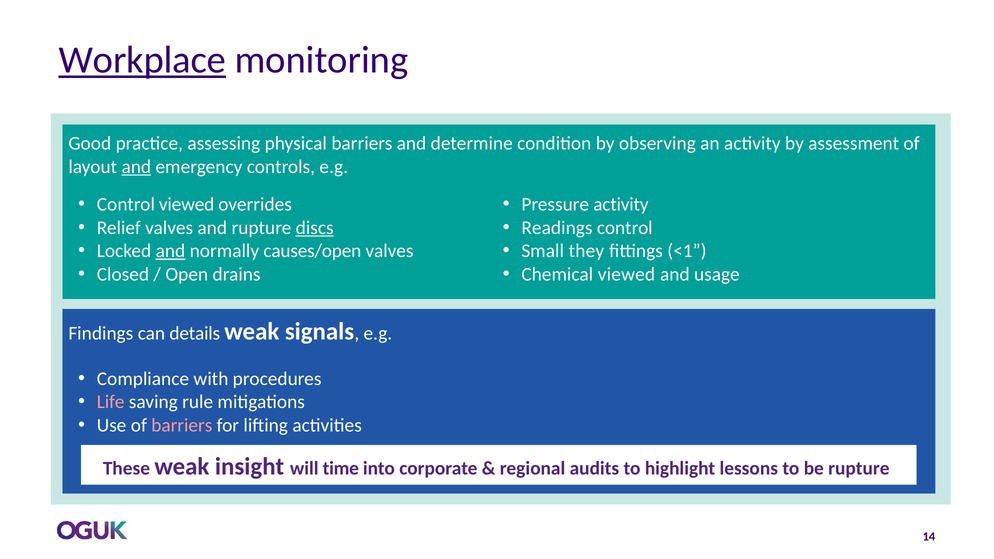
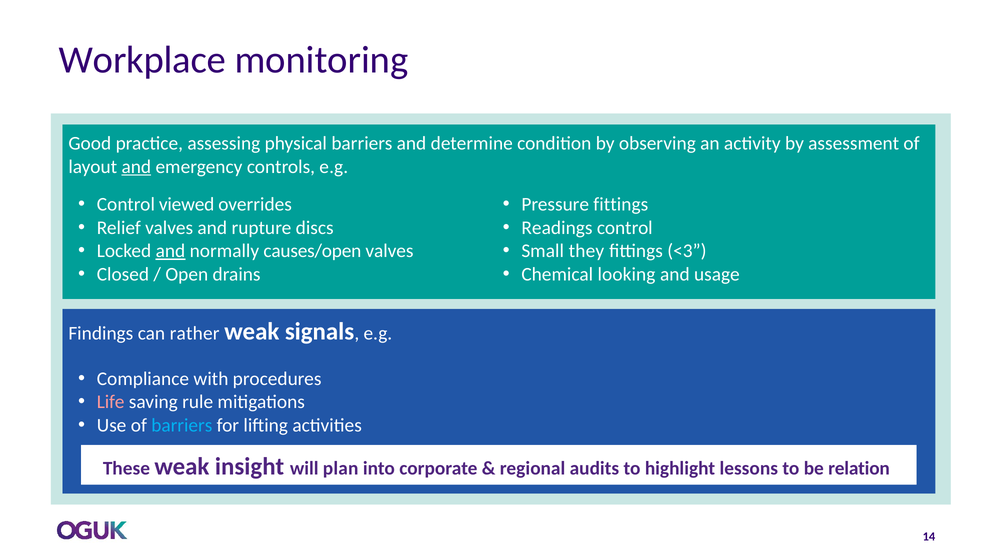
Workplace underline: present -> none (142, 60)
Pressure activity: activity -> fittings (621, 205)
discs underline: present -> none (315, 228)
<1: <1 -> <3 (687, 251)
Chemical viewed: viewed -> looking (627, 274)
details: details -> rather (195, 333)
barriers colour: pink -> light blue (182, 425)
time: time -> plan (341, 468)
be rupture: rupture -> relation (859, 468)
